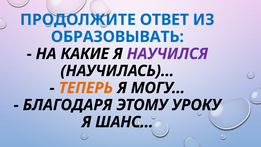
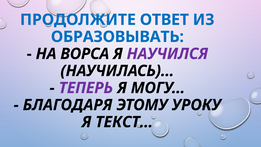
КАКИЕ: КАКИЕ -> ВОРСА (85, 54)
ТЕПЕРЬ colour: orange -> purple (86, 88)
ШАНС…: ШАНС… -> ТЕКСТ… (124, 122)
